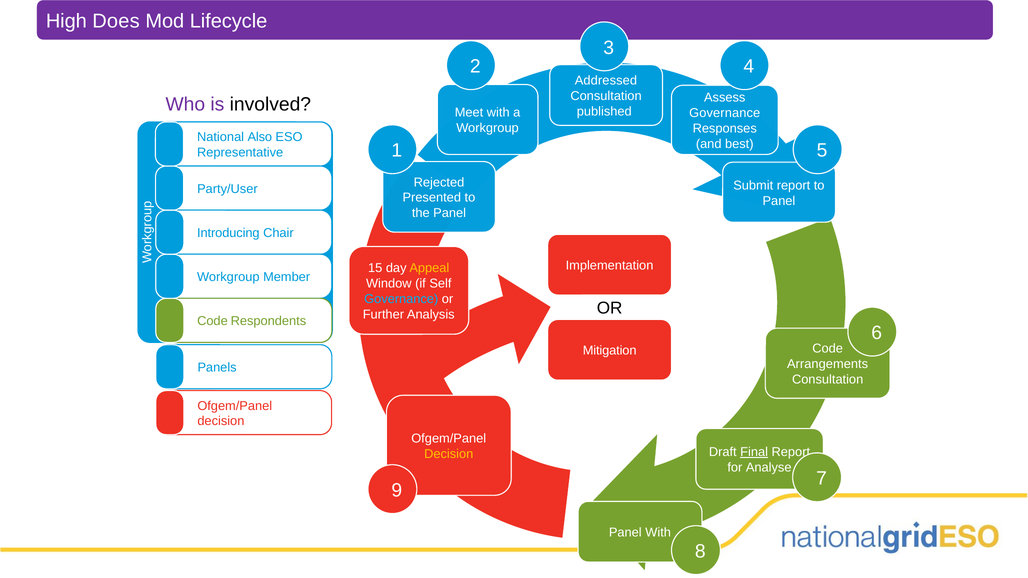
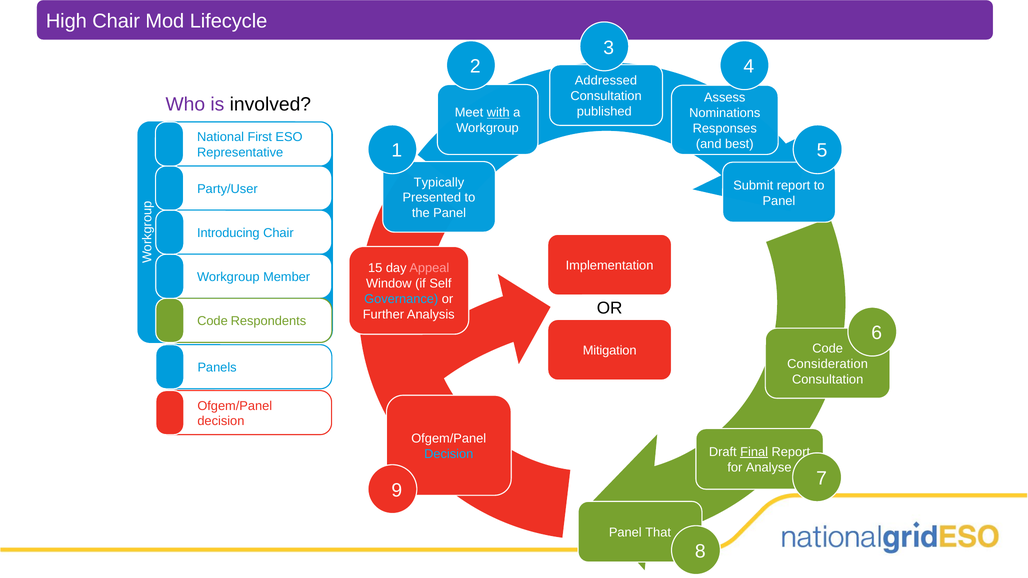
High Does: Does -> Chair (116, 21)
with underline: none -> present (498, 113)
Governance: Governance -> Nominations (725, 113)
Also: Also -> First (260, 137)
Rejected: Rejected -> Typically (439, 182)
Appeal colour: yellow -> pink (429, 268)
Arrangements: Arrangements -> Consideration (828, 364)
Decision colour: yellow -> light blue (449, 454)
Panel With: With -> That (658, 533)
